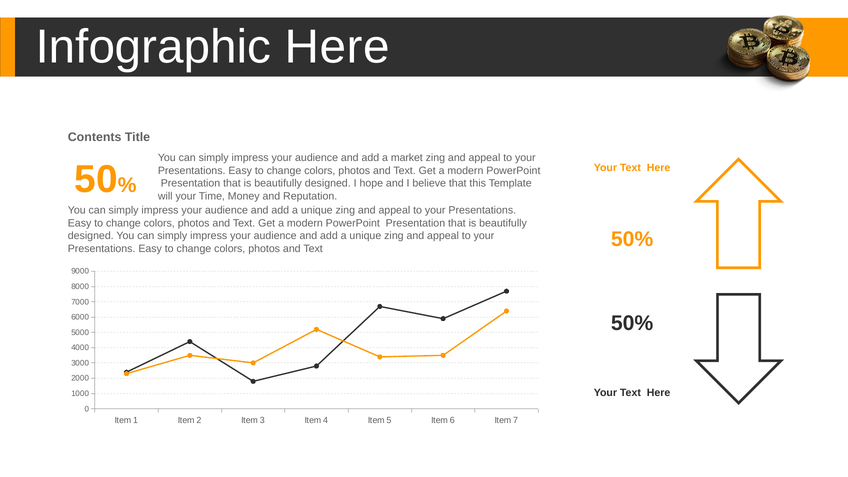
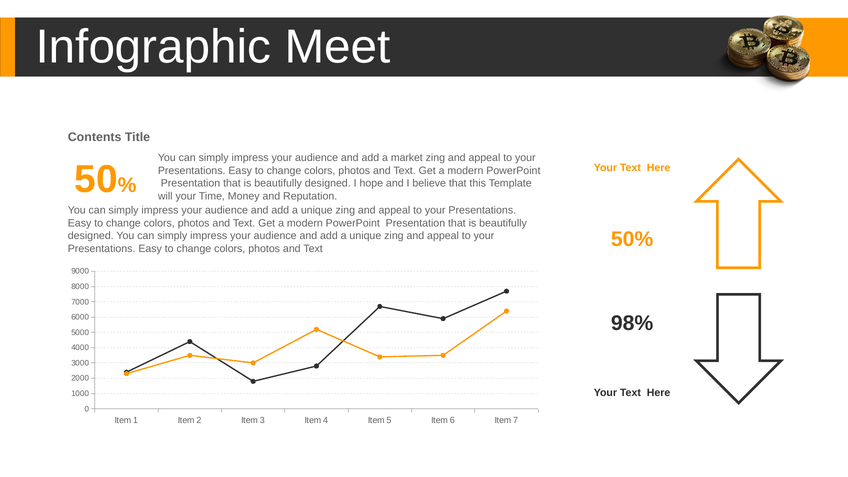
Infographic Here: Here -> Meet (338, 47)
50%: 50% -> 98% (632, 323)
